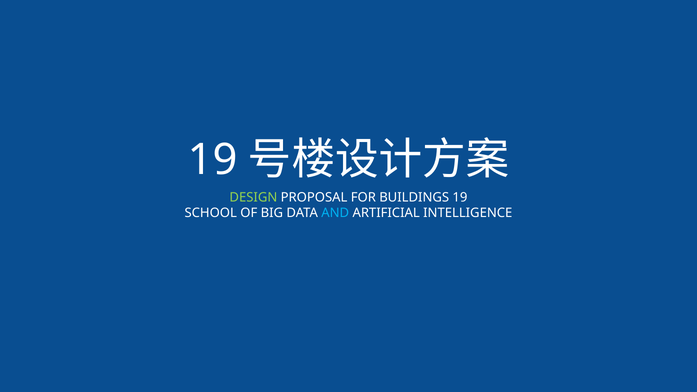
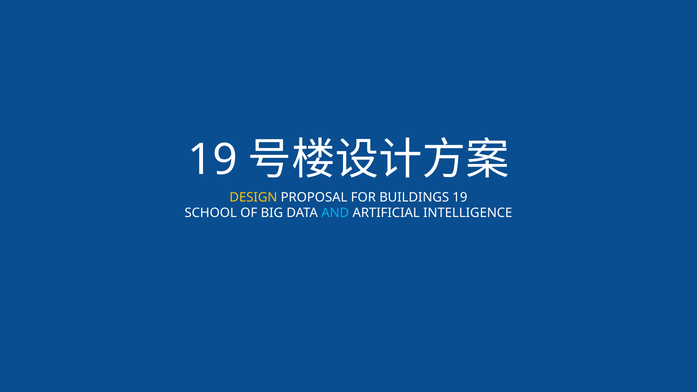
DESIGN colour: light green -> yellow (253, 197)
